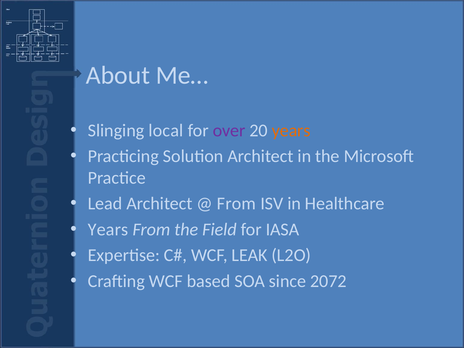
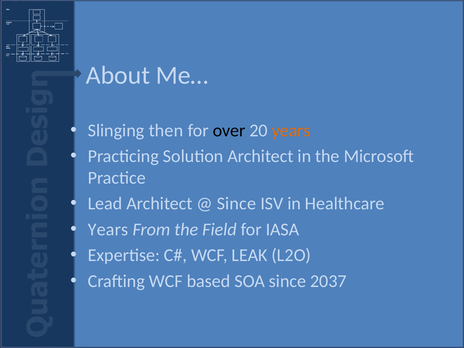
local: local -> then (166, 130)
over colour: purple -> black (229, 130)
From: From -> Since (236, 204)
2072: 2072 -> 2037 (328, 281)
